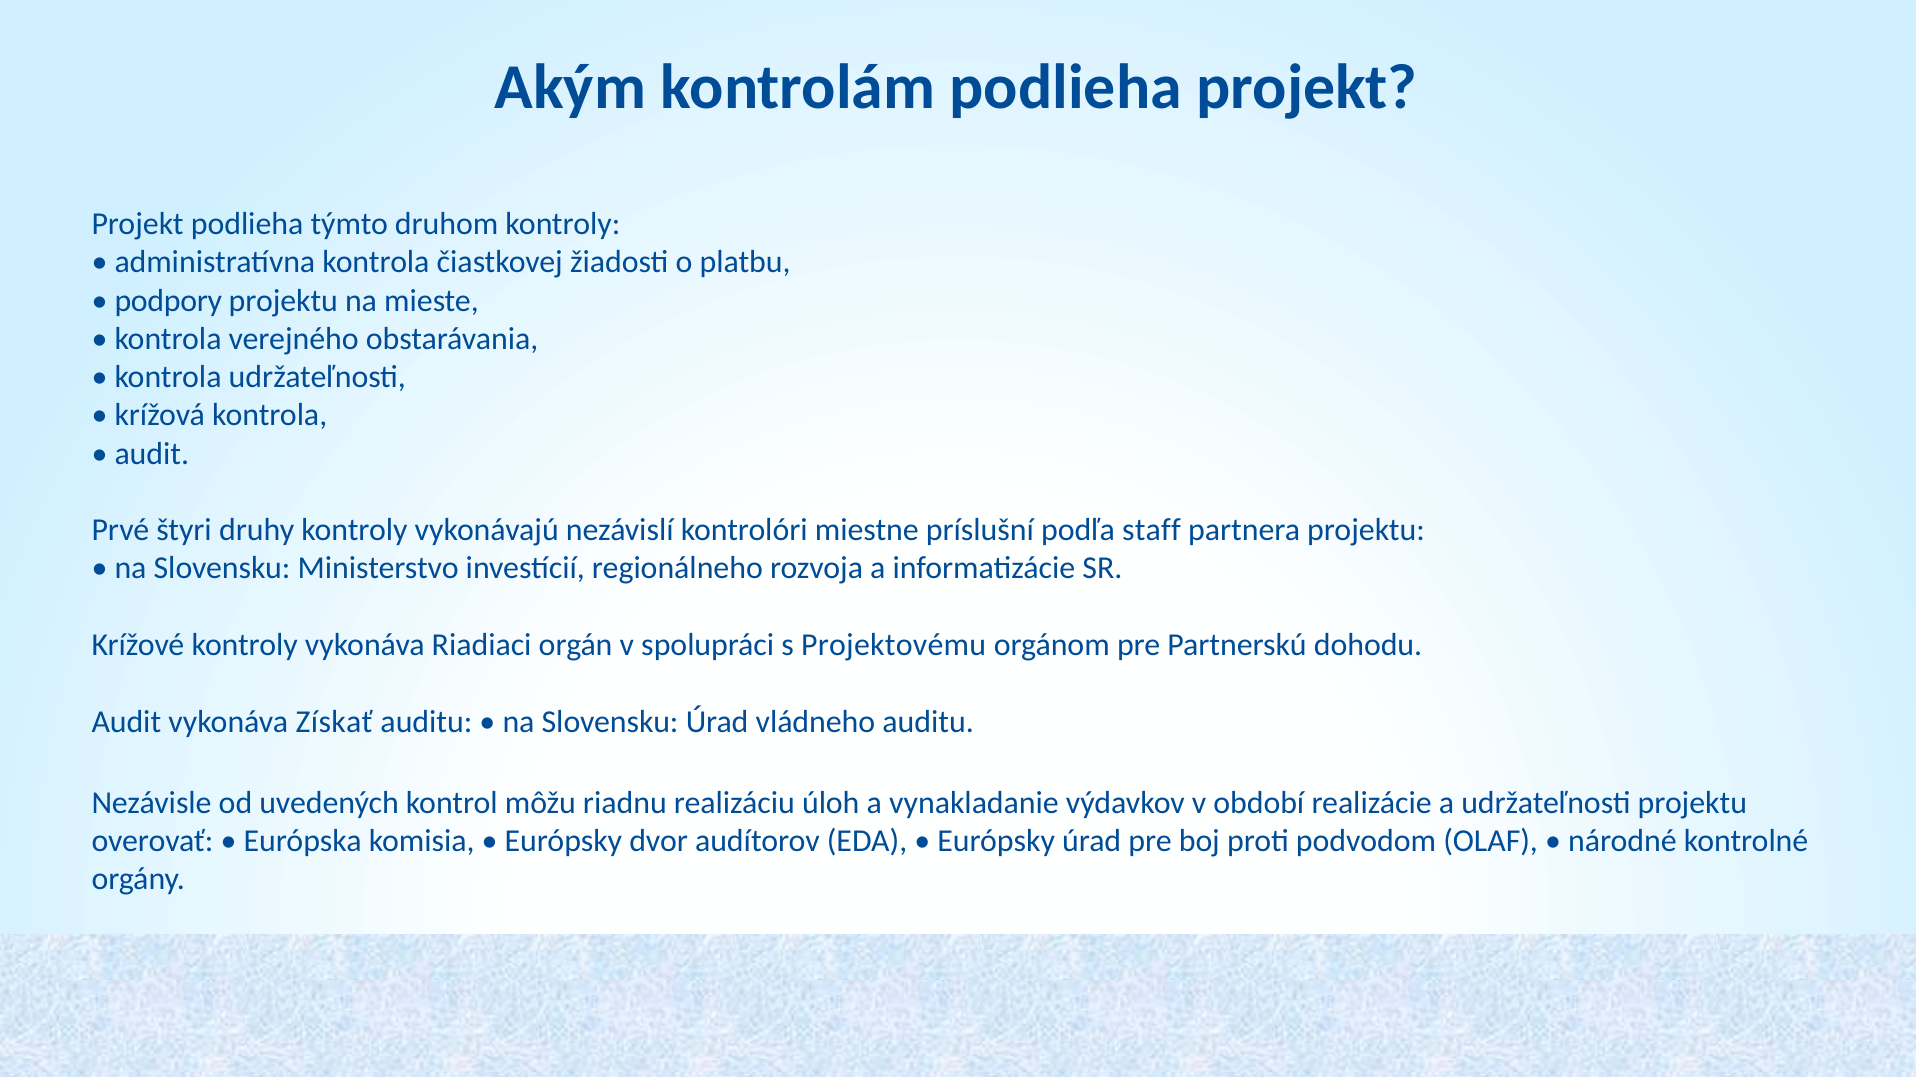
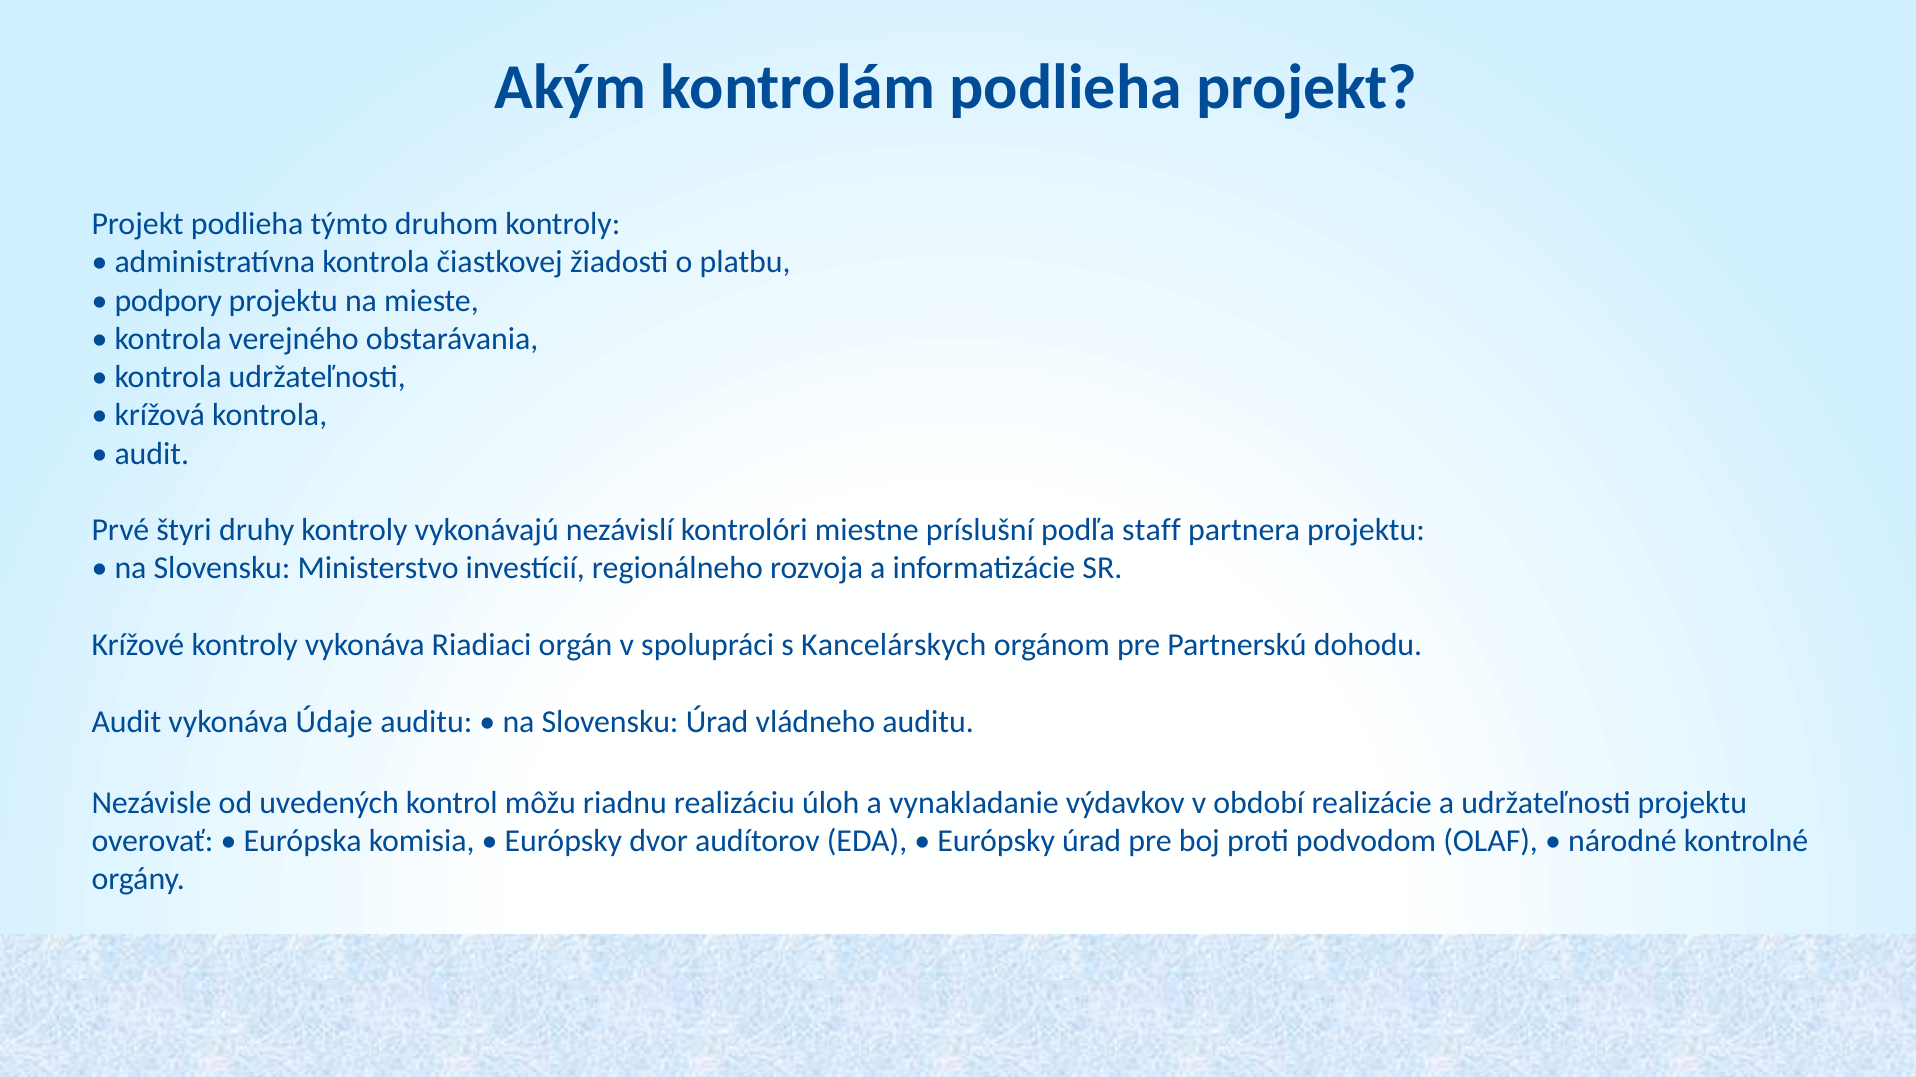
Projektovému: Projektovému -> Kancelárskych (894, 645)
Získať: Získať -> Údaje (334, 722)
